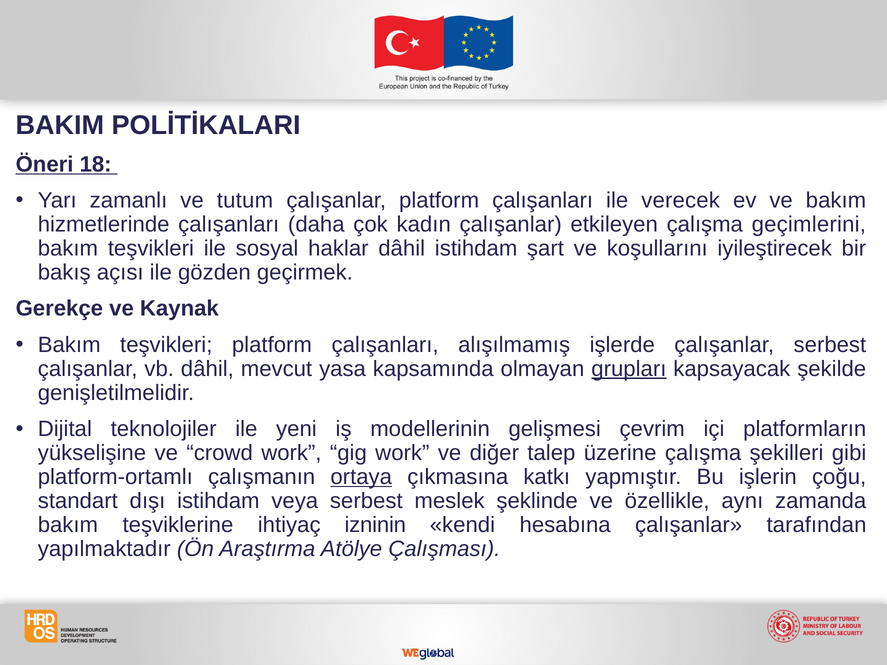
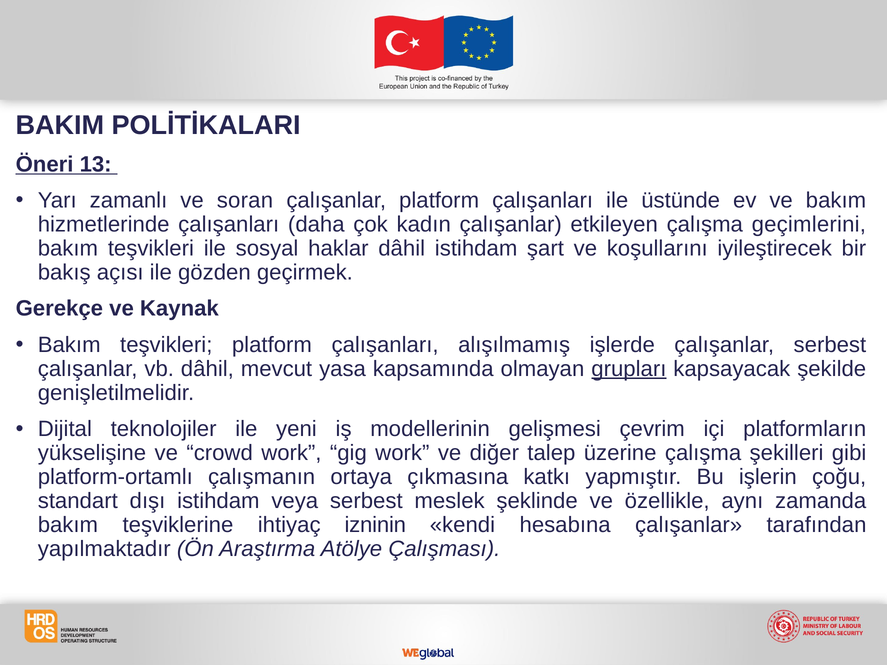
18: 18 -> 13 (96, 164)
tutum: tutum -> soran (245, 201)
verecek: verecek -> üstünde (681, 201)
ortaya underline: present -> none (361, 477)
